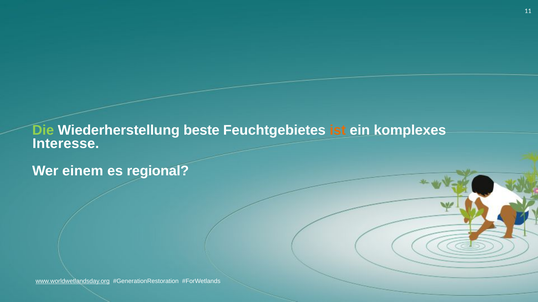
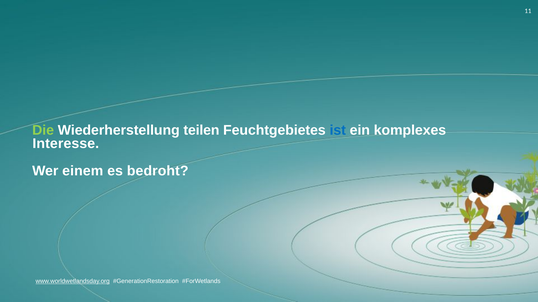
beste: beste -> teilen (201, 130)
ist colour: orange -> blue (338, 130)
regional: regional -> bedroht (158, 171)
